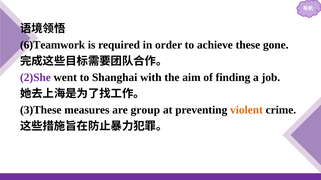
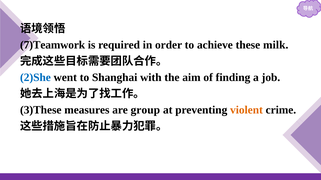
6)Teamwork: 6)Teamwork -> 7)Teamwork (53, 45)
gone: gone -> milk (276, 45)
2)She colour: purple -> blue (35, 78)
